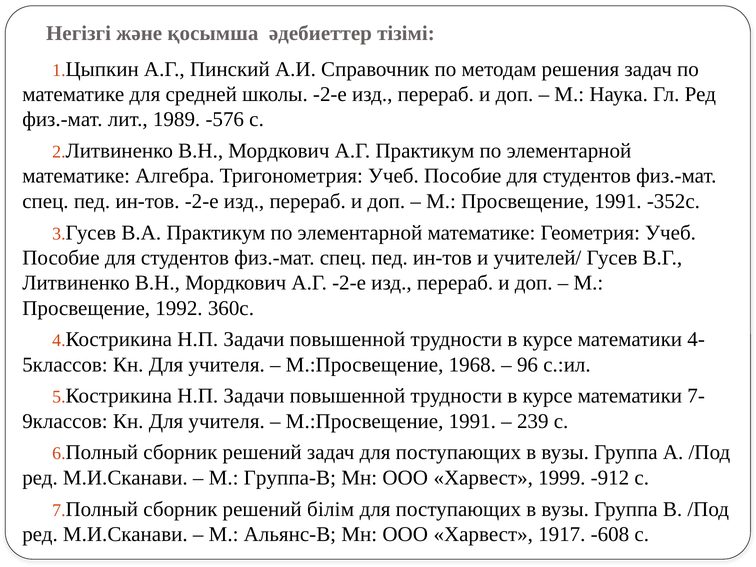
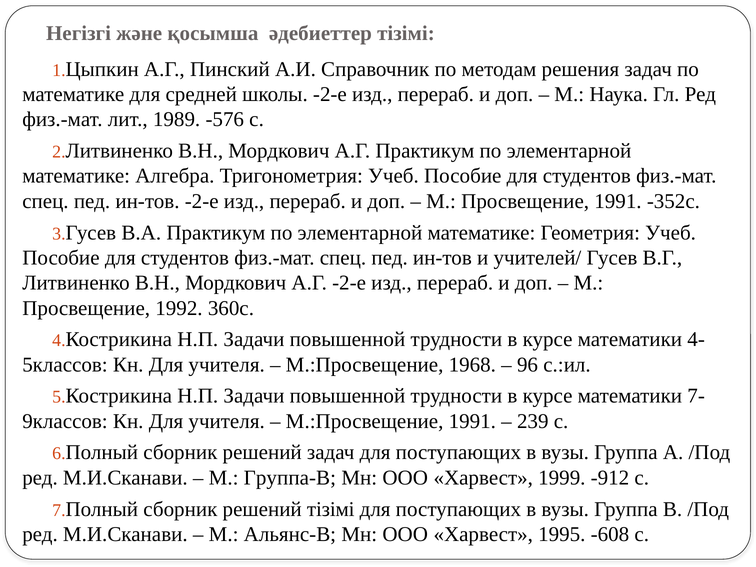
решений білім: білім -> тізімі (331, 509)
1917: 1917 -> 1995 (562, 534)
